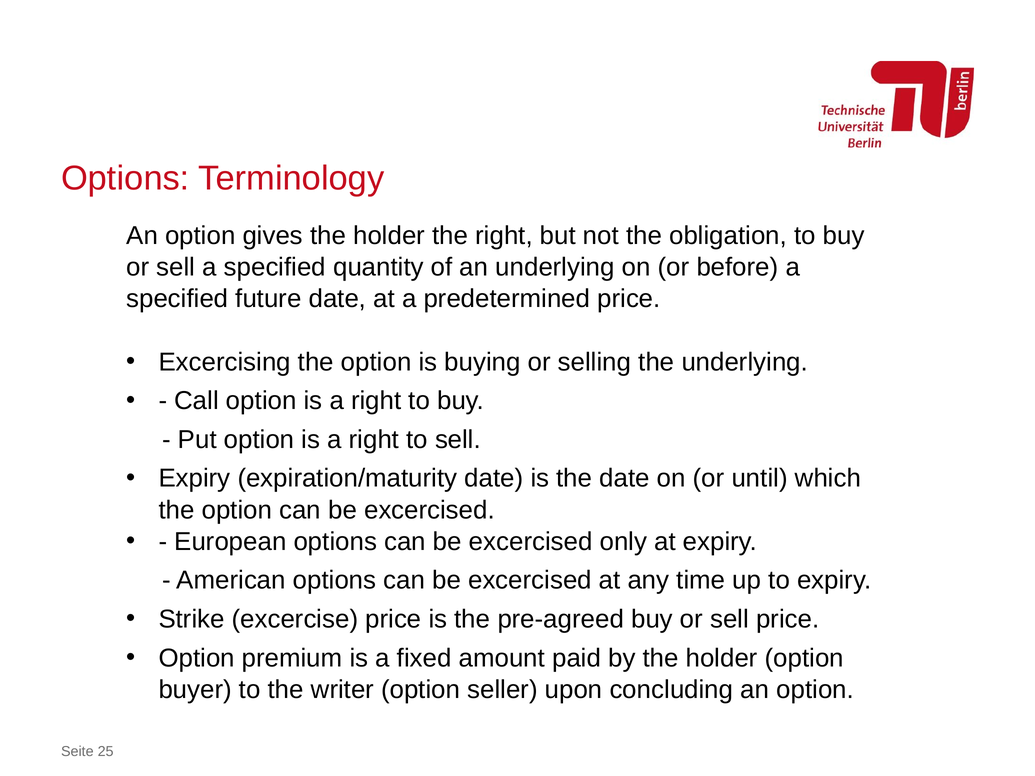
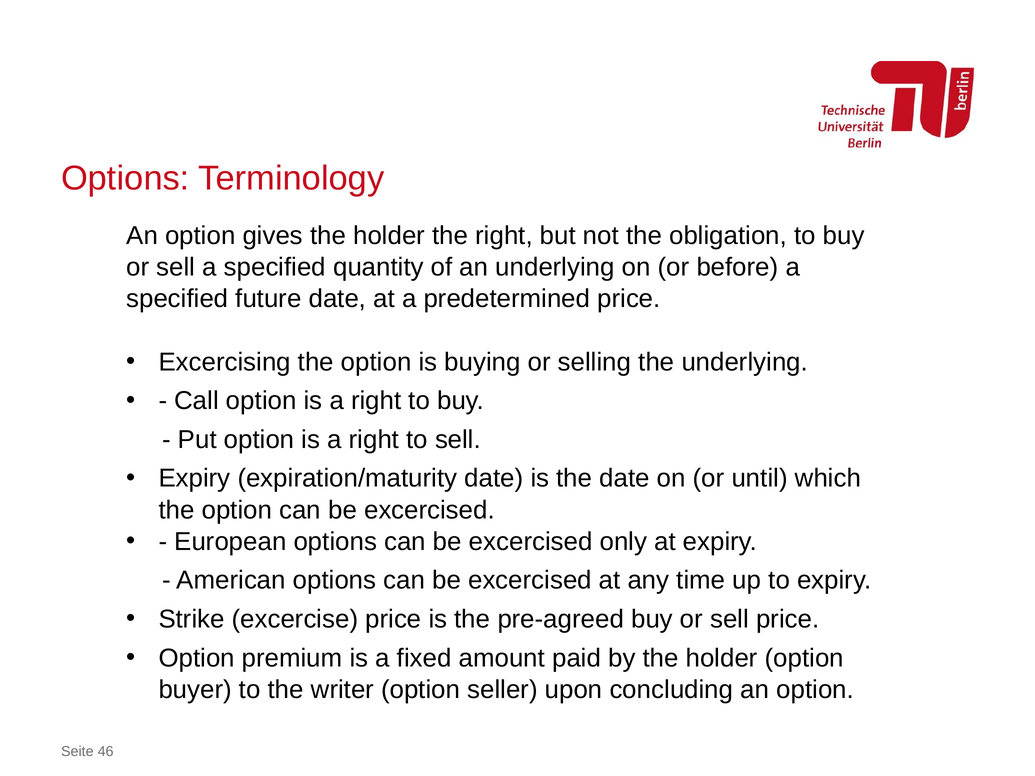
25: 25 -> 46 (106, 752)
